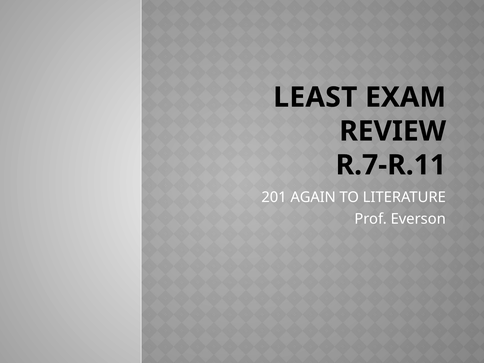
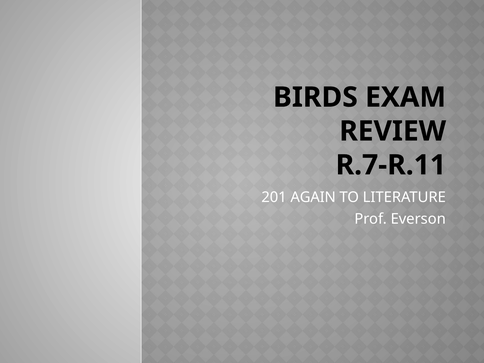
LEAST: LEAST -> BIRDS (315, 97)
